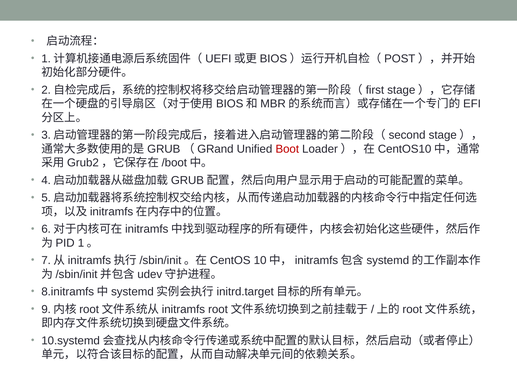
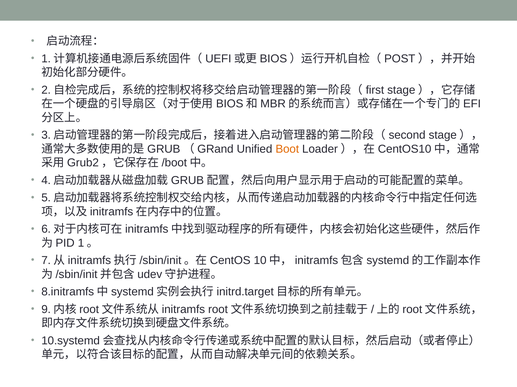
Boot colour: red -> orange (287, 149)
